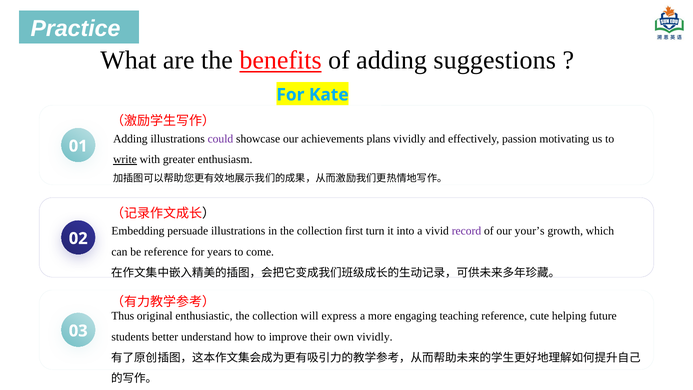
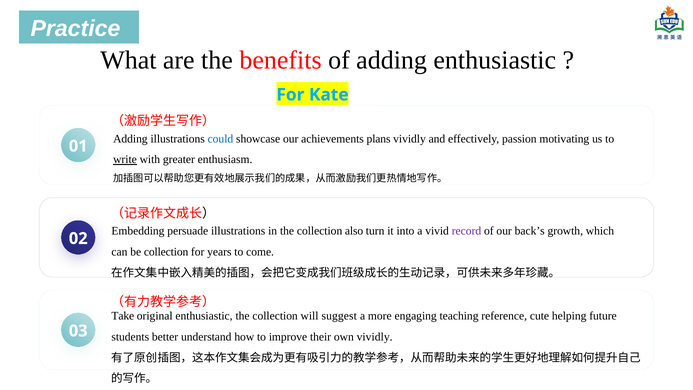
benefits underline: present -> none (281, 60)
adding suggestions: suggestions -> enthusiastic (495, 60)
could colour: purple -> blue (220, 139)
first: first -> also (354, 231)
your’s: your’s -> back’s (530, 231)
be reference: reference -> collection (166, 252)
Thus: Thus -> Take (123, 316)
express: express -> suggest (339, 316)
